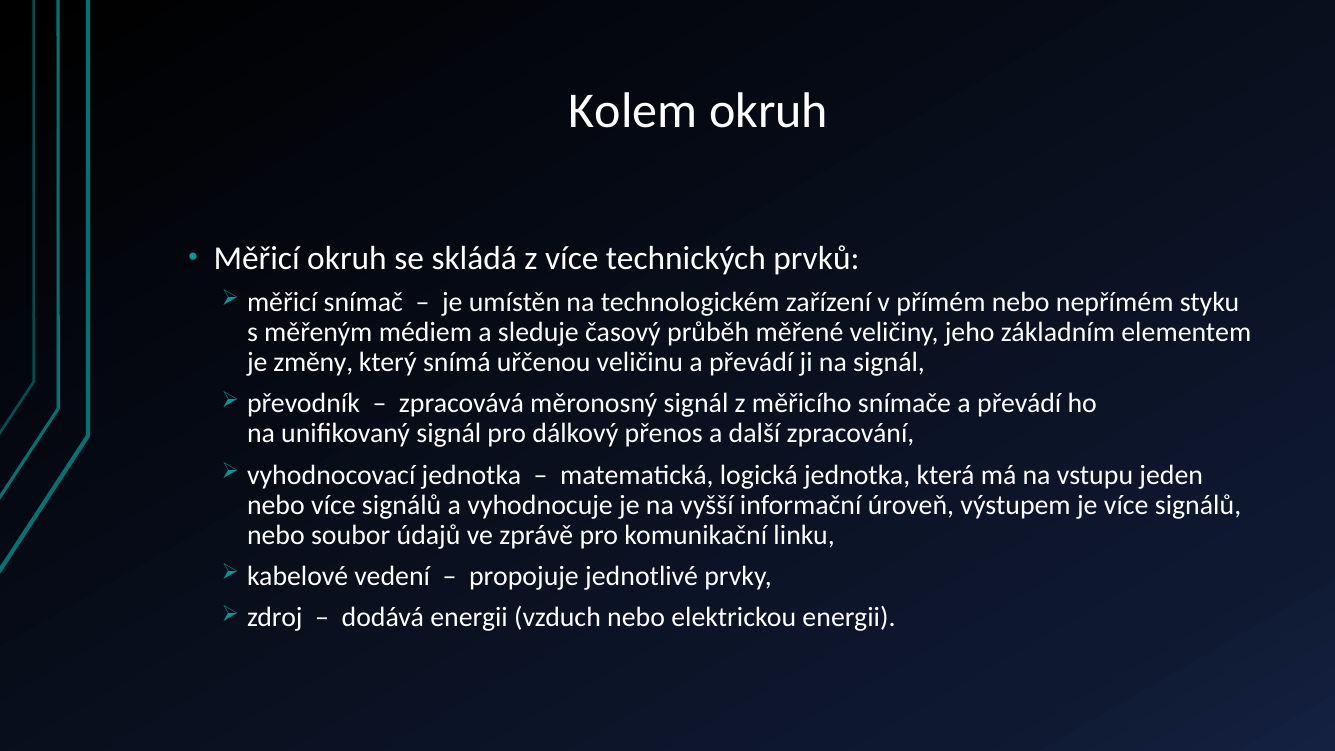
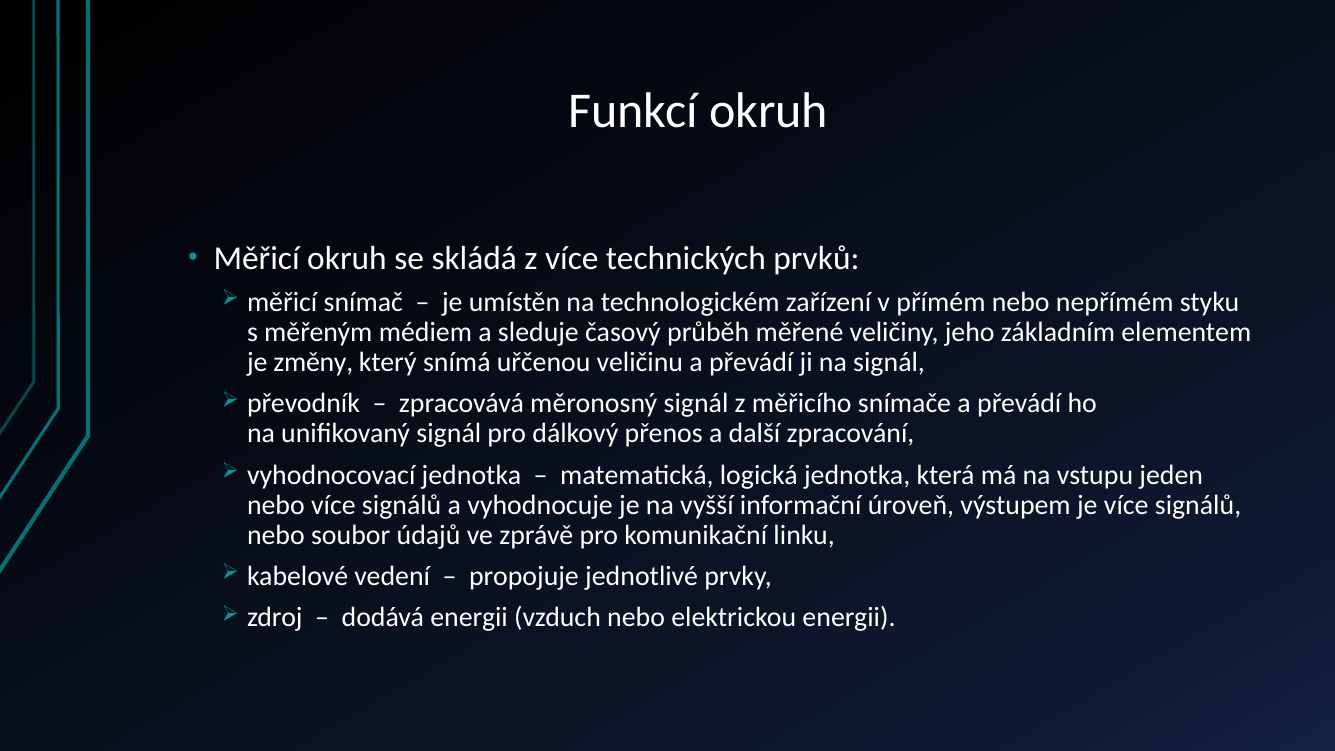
Kolem: Kolem -> Funkcí (633, 111)
